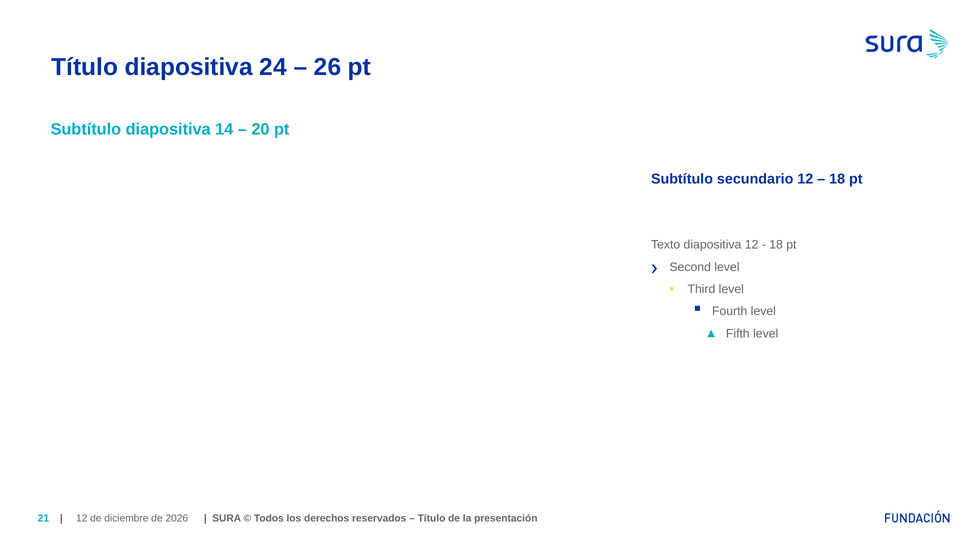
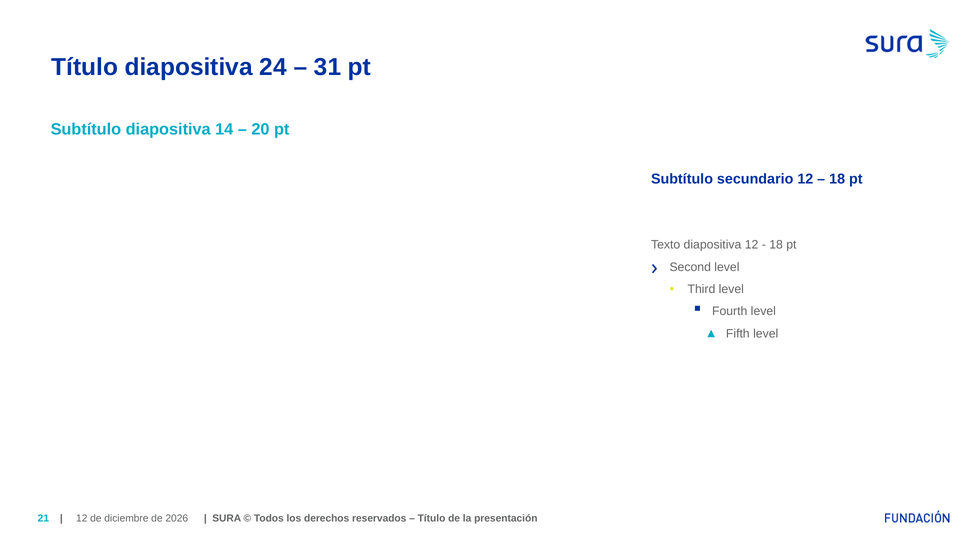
26: 26 -> 31 (328, 67)
